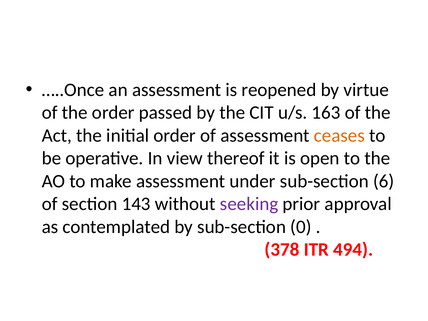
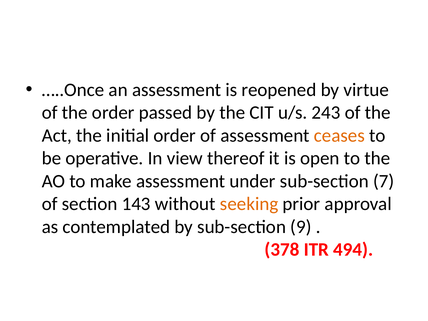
163: 163 -> 243 (326, 113)
6: 6 -> 7 (384, 181)
seeking colour: purple -> orange (249, 204)
0: 0 -> 9 (301, 227)
